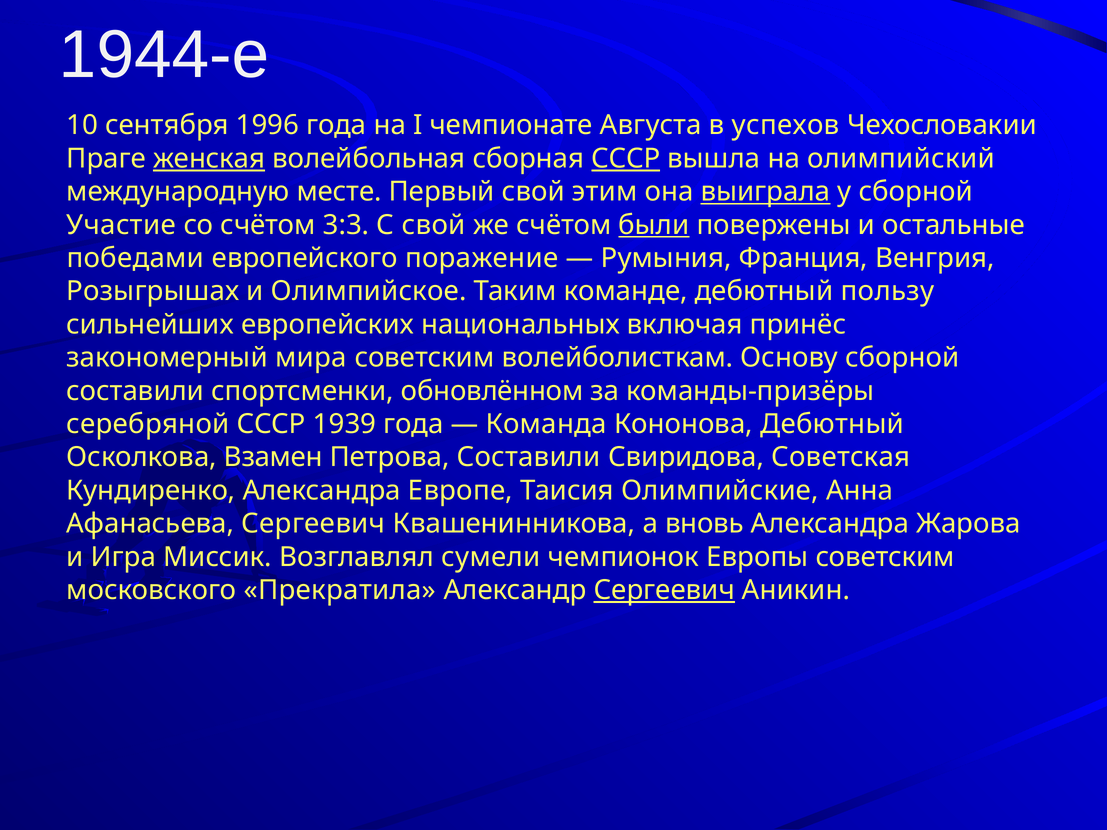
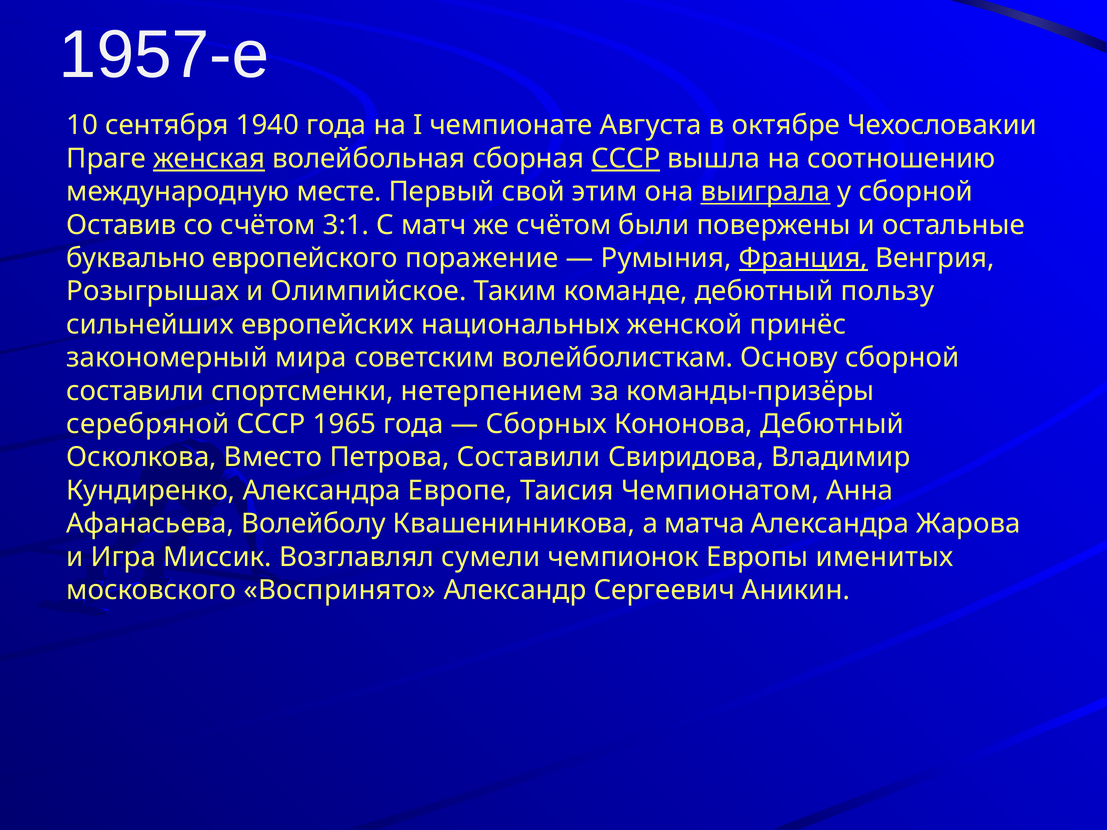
1944-е: 1944-е -> 1957-е (164, 55)
1996: 1996 -> 1940 (267, 125)
успехов: успехов -> октябре (786, 125)
олимпийский: олимпийский -> соотношению (901, 159)
Участие: Участие -> Оставив (121, 225)
3:3: 3:3 -> 3:1 (346, 225)
С свой: свой -> матч (434, 225)
были underline: present -> none (654, 225)
победами: победами -> буквально (136, 258)
Франция underline: none -> present (803, 258)
включая: включая -> женской (685, 325)
обновлённом: обновлённом -> нетерпением (492, 391)
1939: 1939 -> 1965 (345, 424)
Команда: Команда -> Сборных (546, 424)
Взамен: Взамен -> Вместо (273, 457)
Советская: Советская -> Владимир (841, 457)
Олимпийские: Олимпийские -> Чемпионатом (720, 491)
Афанасьева Сергеевич: Сергеевич -> Волейболу (314, 524)
вновь: вновь -> матча (705, 524)
Европы советским: советским -> именитых (885, 557)
Прекратила: Прекратила -> Воспринято (340, 590)
Сергеевич underline: present -> none (664, 590)
